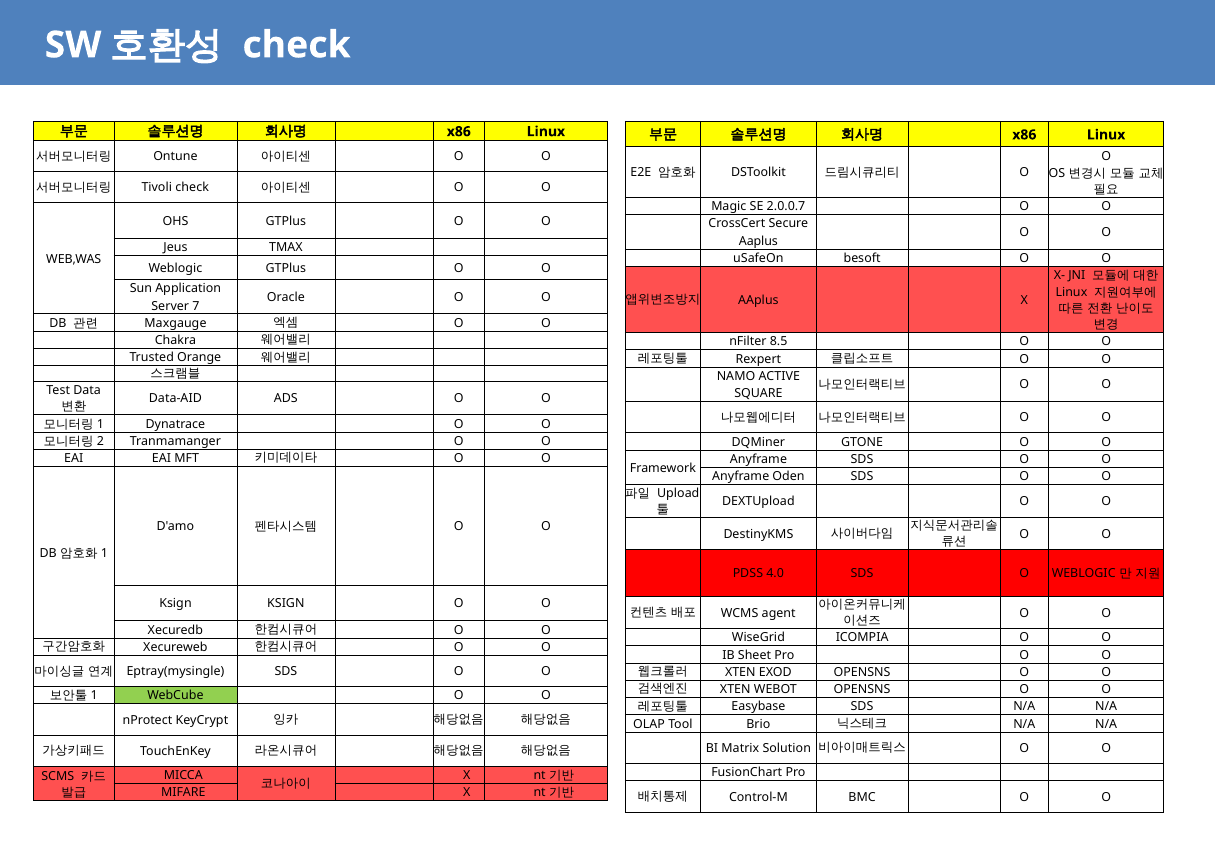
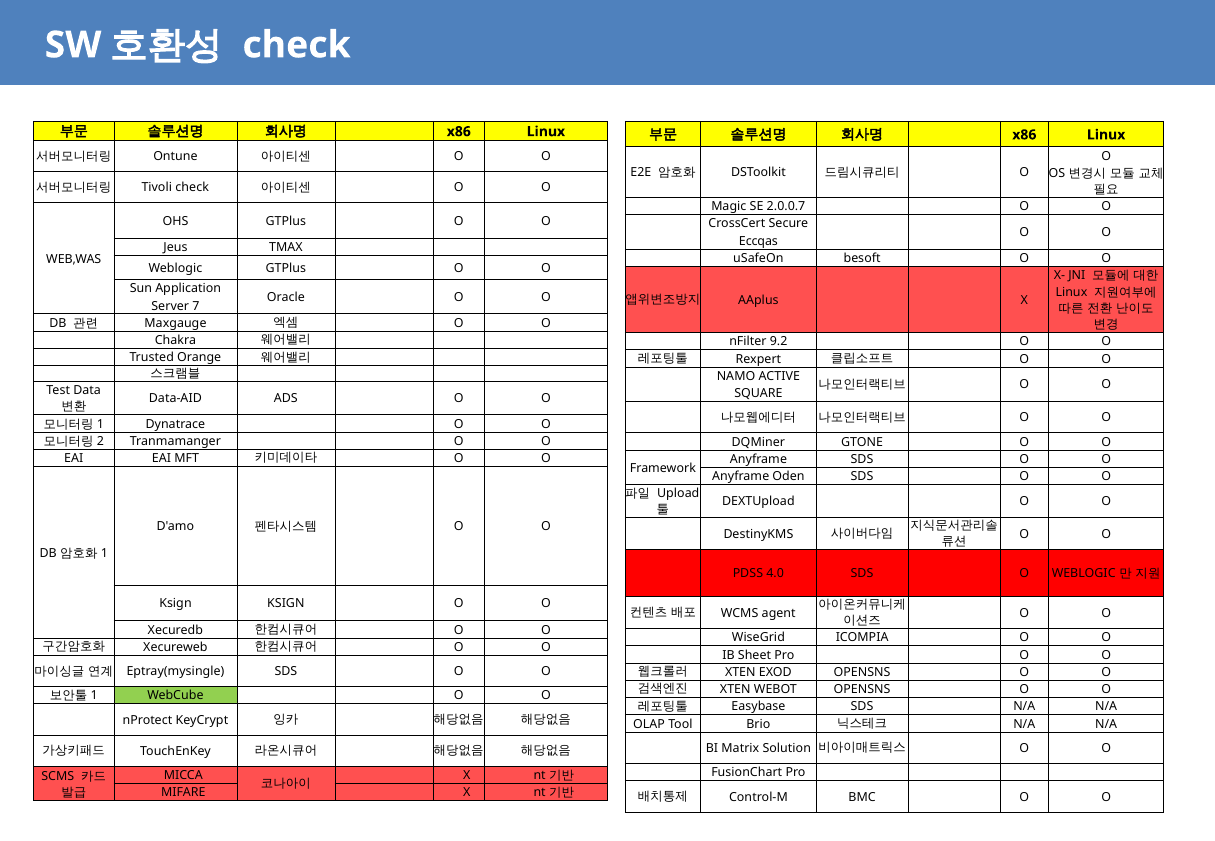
Aaplus: Aaplus -> Eccqas (758, 241)
8.5: 8.5 -> 9.2 (779, 342)
